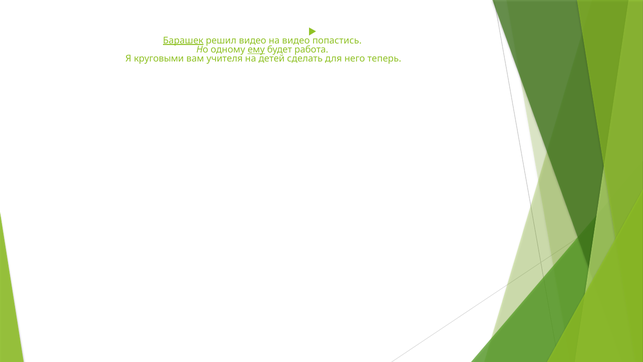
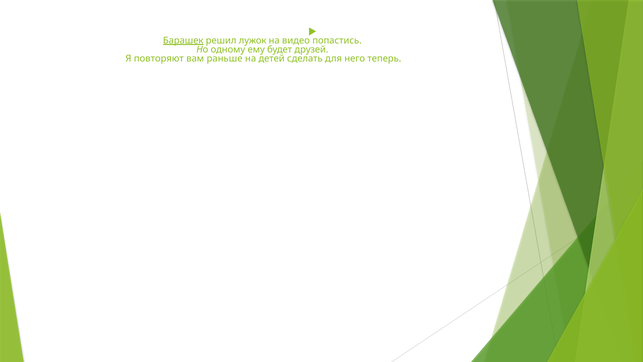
решил видео: видео -> лужок (253, 40)
ему underline: present -> none (256, 49)
работа: работа -> друзей (311, 49)
круговыми: круговыми -> повторяют (159, 58)
учителя: учителя -> раньше (225, 58)
